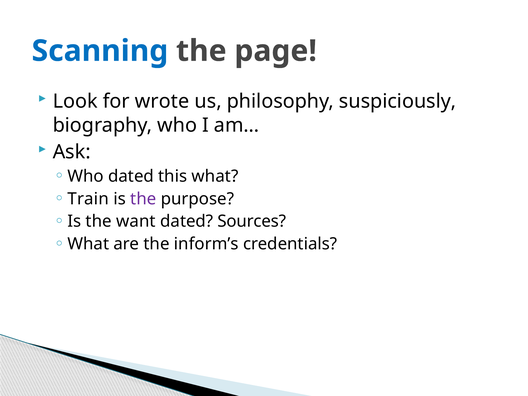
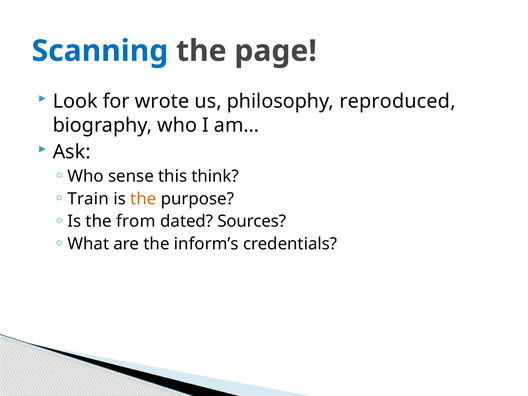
suspiciously: suspiciously -> reproduced (398, 101)
Who dated: dated -> sense (131, 176)
this what: what -> think (215, 176)
the colour: purple -> orange (143, 199)
want: want -> from (136, 221)
